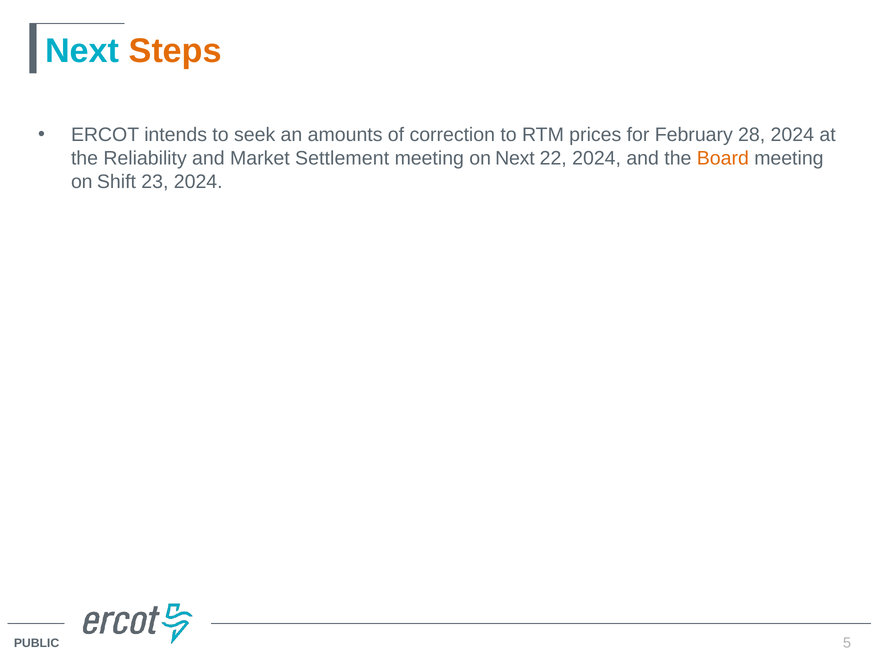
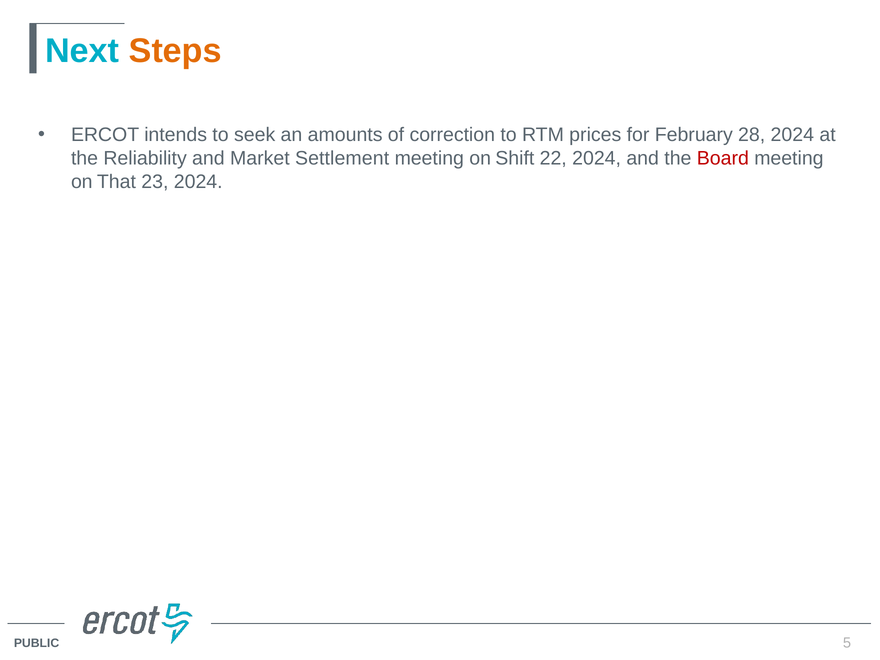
on Next: Next -> Shift (515, 158)
Board colour: orange -> red (723, 158)
Shift: Shift -> That (116, 182)
